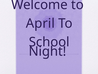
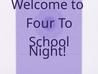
April: April -> Four (40, 23)
